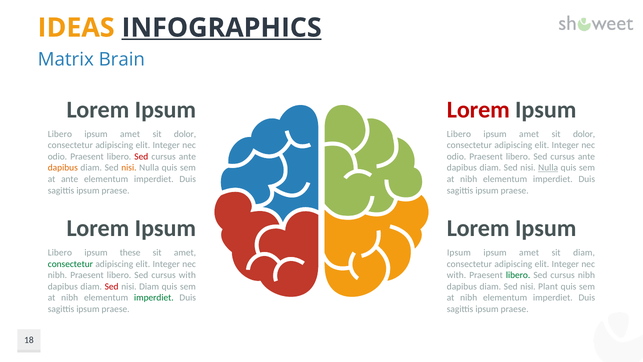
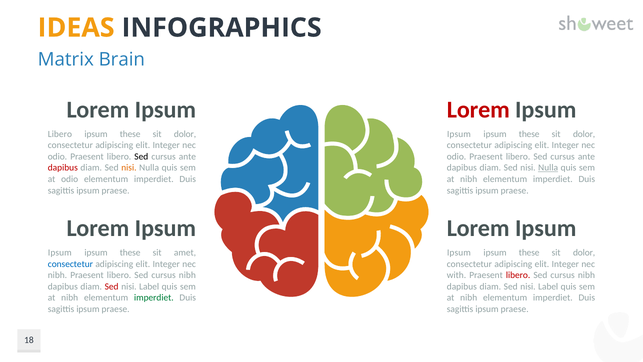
INFOGRAPHICS underline: present -> none (222, 28)
amet: amet -> these (130, 134)
Libero: Libero -> Ipsum (459, 134)
amet: amet -> these (529, 134)
Sed colour: red -> black (141, 156)
dapibus colour: orange -> red (63, 168)
at ante: ante -> odio (70, 179)
Libero: Libero -> Ipsum (60, 252)
amet: amet -> these (529, 252)
diam: diam -> dolor (584, 252)
consectetur colour: green -> blue (70, 264)
with: with -> nibh (187, 275)
libero colour: green -> red (518, 275)
Diam: Diam -> Label (149, 286)
Plant: Plant -> Label (548, 286)
